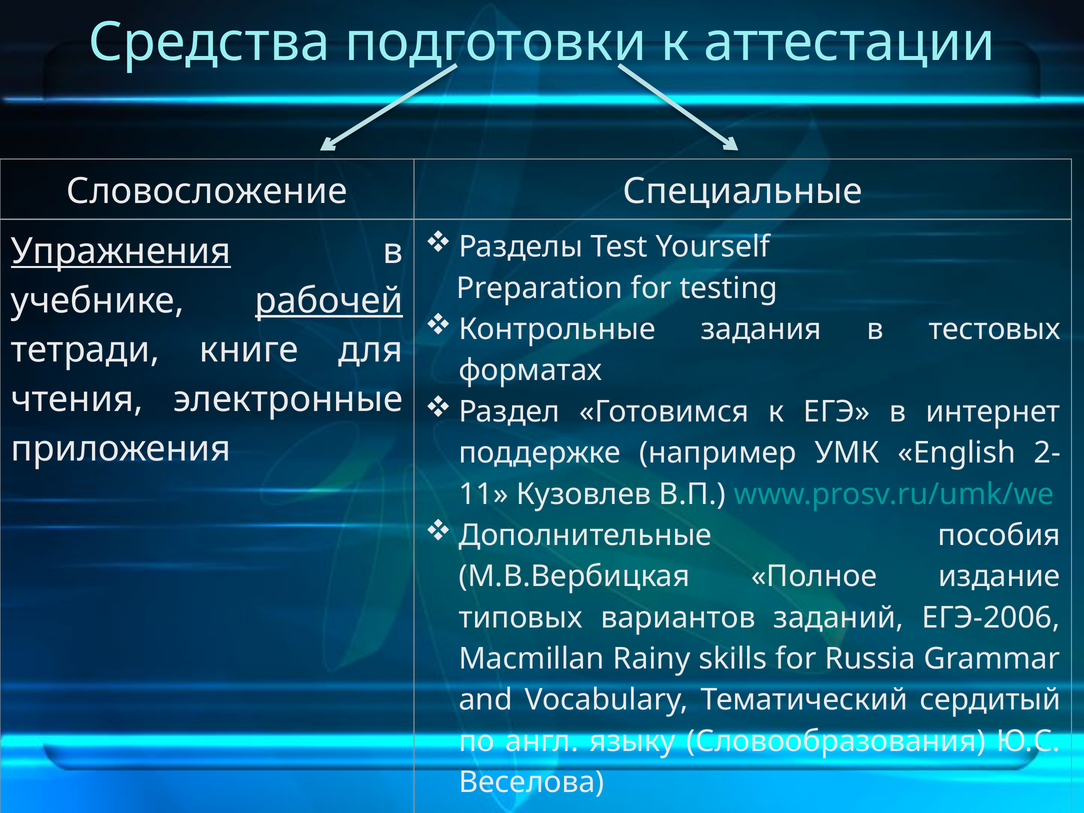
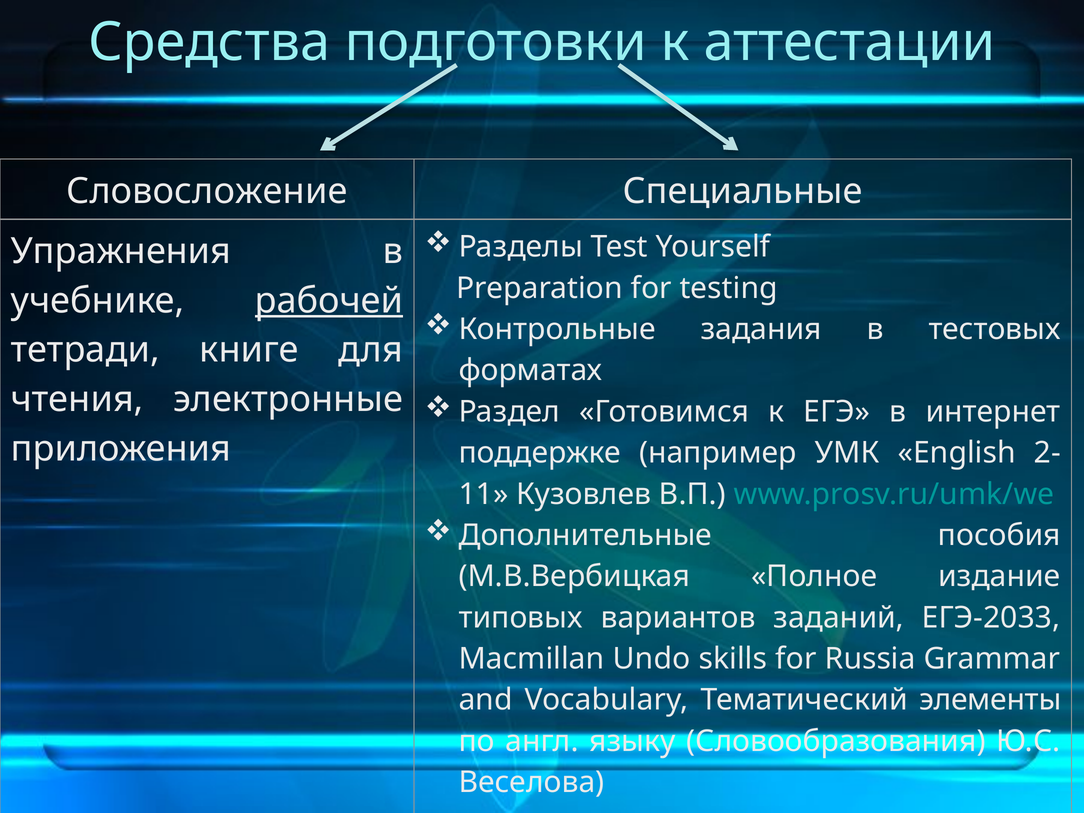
Упражнения underline: present -> none (121, 251)
ЕГЭ-2006: ЕГЭ-2006 -> ЕГЭ-2033 (991, 618)
Rainy: Rainy -> Undo (652, 659)
сердитый: сердитый -> элементы (990, 700)
